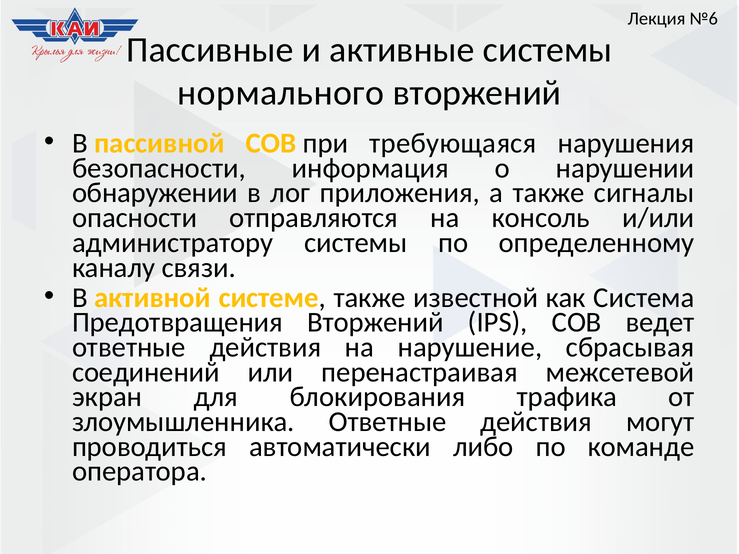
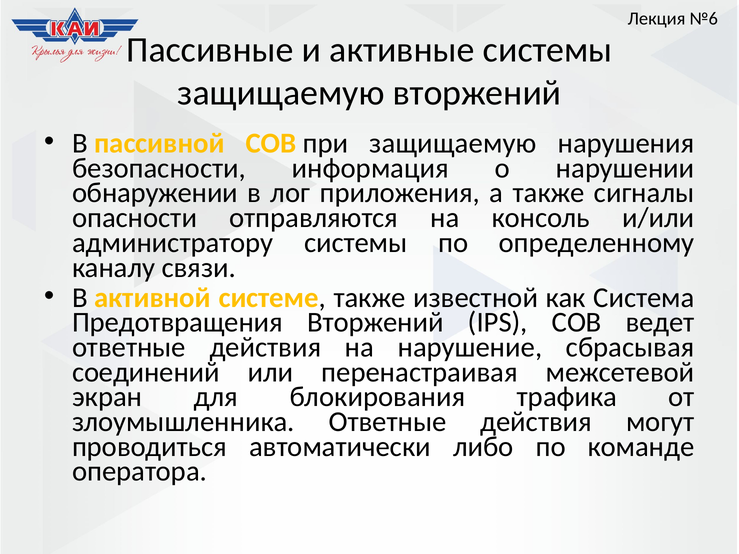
нормального: нормального -> защищаемую (281, 93)
при требующаяся: требующаяся -> защищаемую (453, 143)
